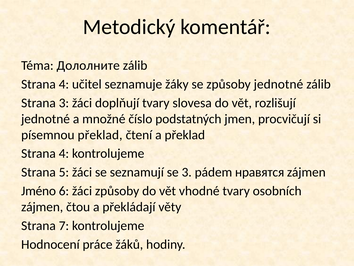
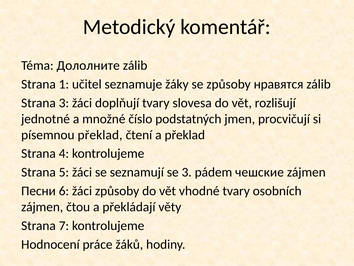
4: 4 -> 1 (64, 84)
způsoby jednotné: jednotné -> нравятся (279, 84)
нравятся: нравятся -> чешские (260, 172)
Jméno: Jméno -> Песни (38, 191)
